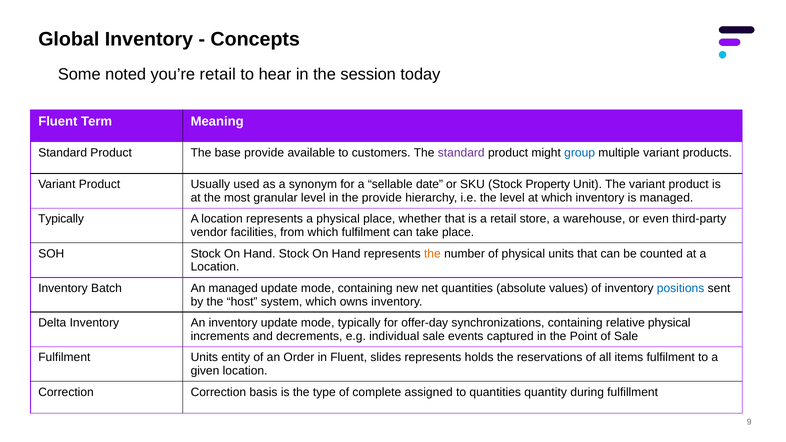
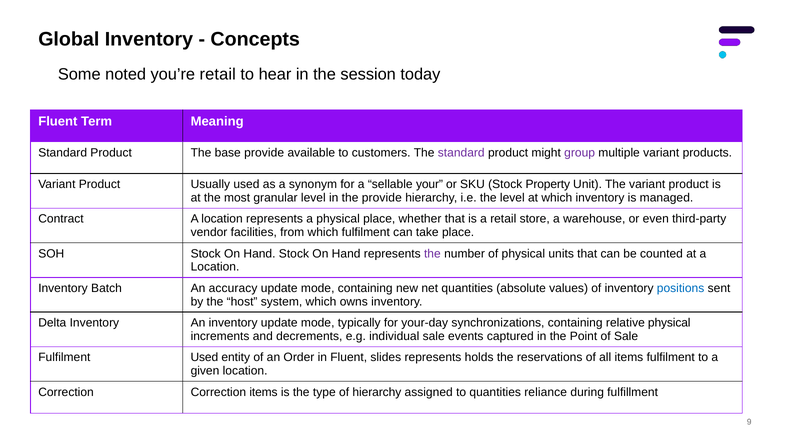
group colour: blue -> purple (580, 153)
date: date -> your (429, 184)
Typically: Typically -> Contract (61, 219)
the colour: orange -> purple (432, 254)
An managed: managed -> accuracy (233, 288)
offer-day: offer-day -> your-day (425, 323)
Fulfilment Units: Units -> Used (204, 358)
Correction basis: basis -> items (264, 392)
of complete: complete -> hierarchy (377, 392)
quantity: quantity -> reliance (546, 392)
